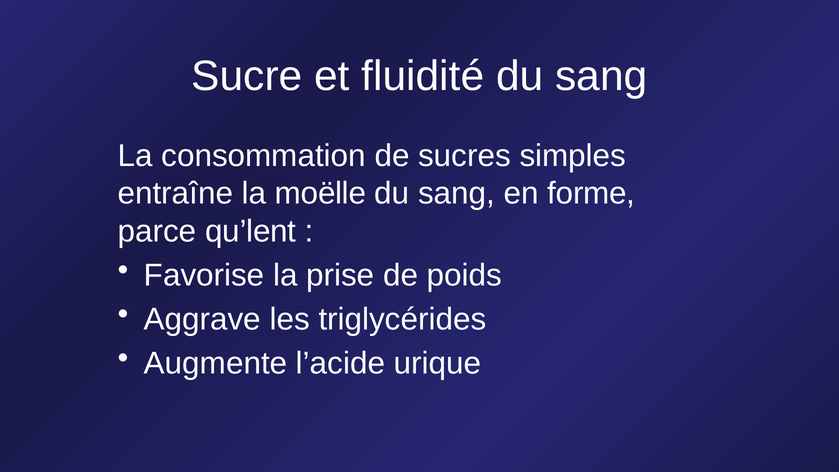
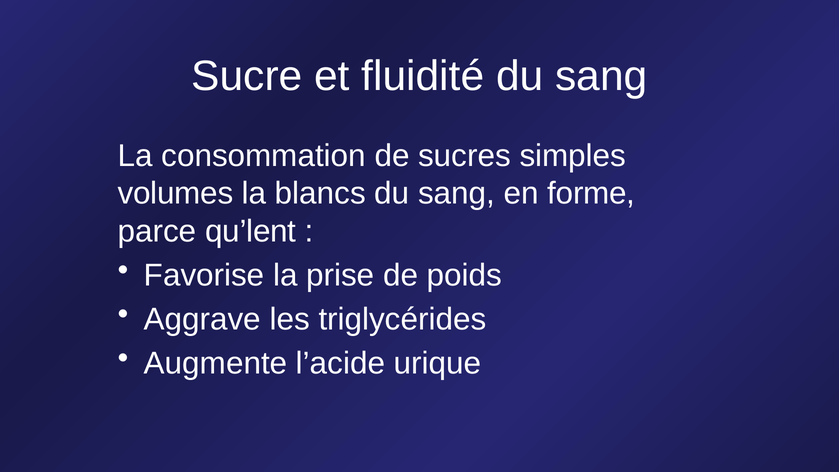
entraîne: entraîne -> volumes (176, 193)
moëlle: moëlle -> blancs (320, 193)
